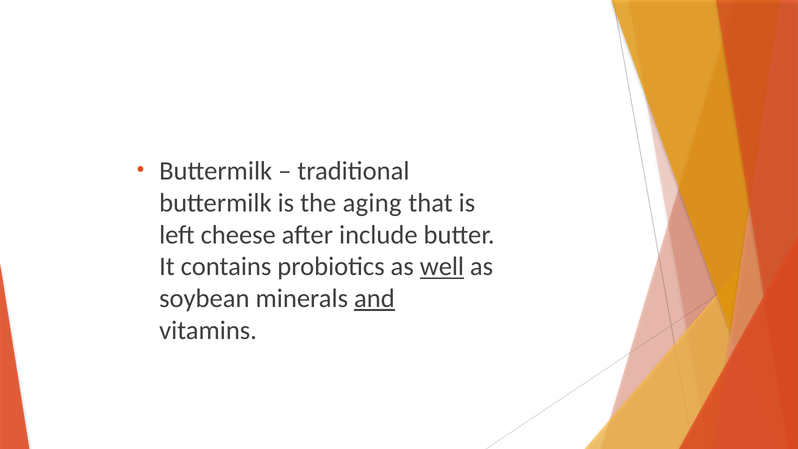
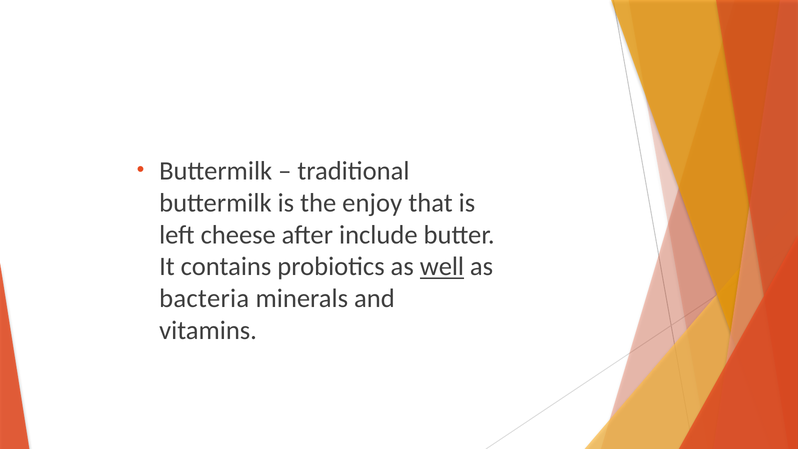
aging: aging -> enjoy (372, 203)
soybean: soybean -> bacteria (204, 299)
and underline: present -> none (374, 299)
